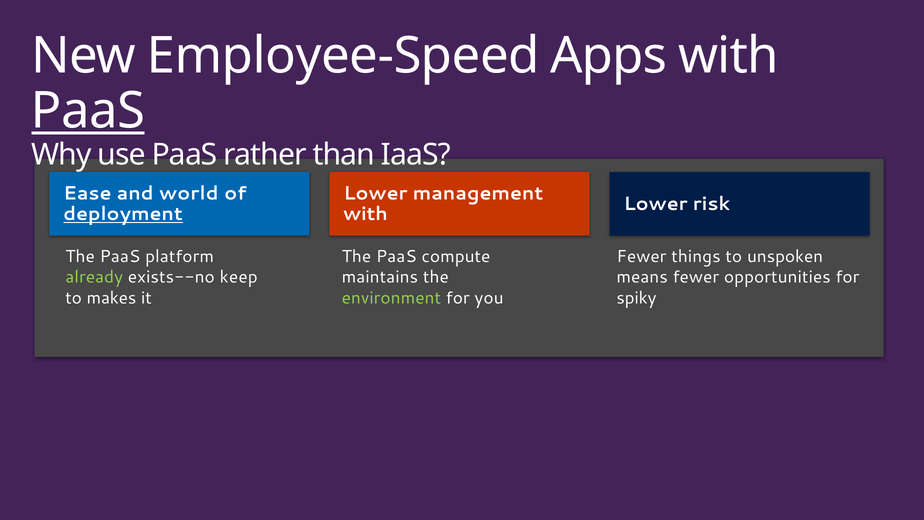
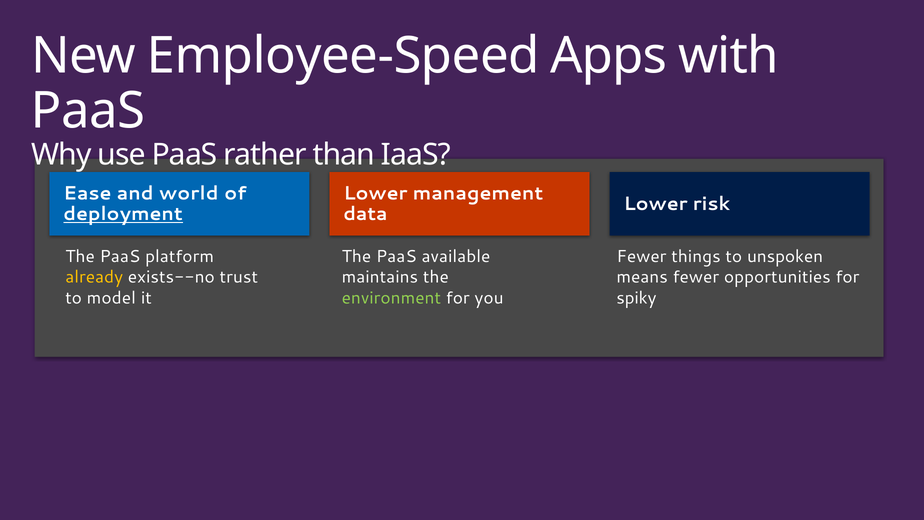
PaaS underline: present -> none (88, 111)
with: with -> data (365, 214)
compute: compute -> available (456, 256)
already colour: light green -> yellow (94, 277)
keep: keep -> trust (239, 277)
makes: makes -> model (111, 298)
